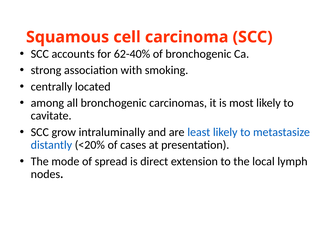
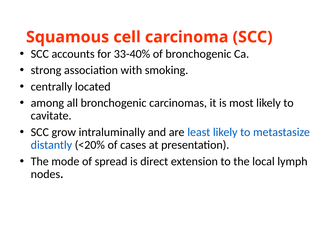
62-40%: 62-40% -> 33-40% (132, 54)
